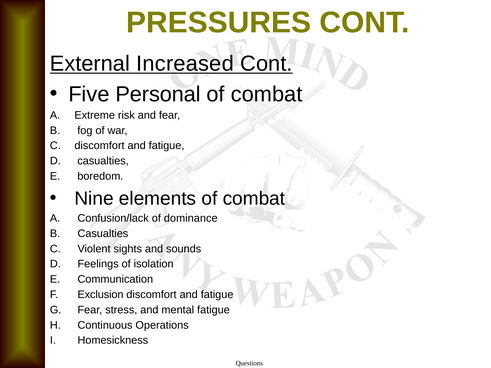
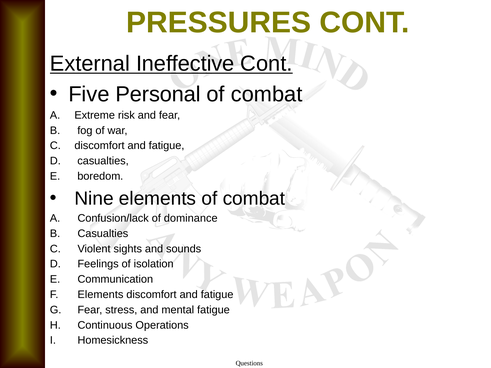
Increased: Increased -> Ineffective (185, 64)
Exclusion: Exclusion -> Elements (100, 295)
